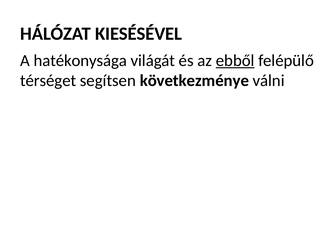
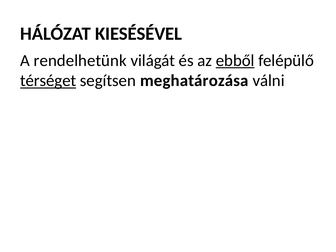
hatékonysága: hatékonysága -> rendelhetünk (80, 61)
térséget underline: none -> present (48, 81)
következménye: következménye -> meghatározása (194, 81)
